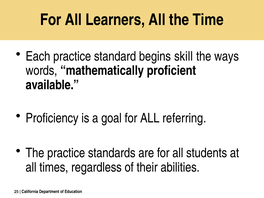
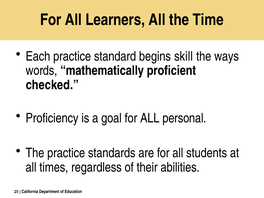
available: available -> checked (52, 85)
referring: referring -> personal (184, 118)
